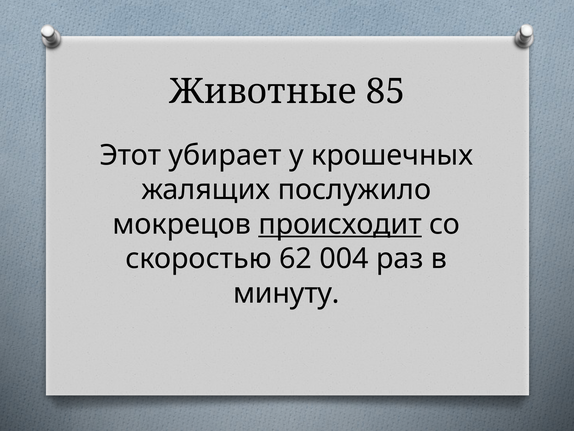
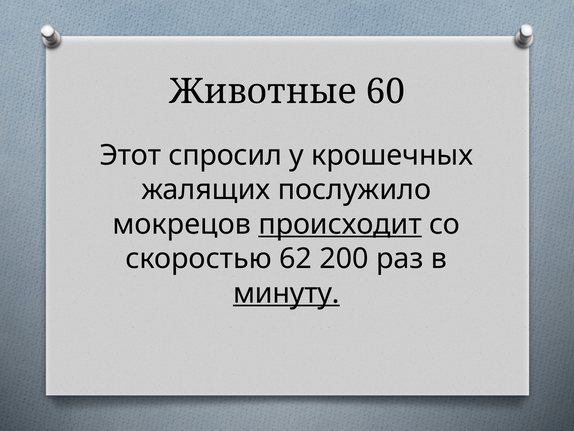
85: 85 -> 60 (385, 91)
убирает: убирает -> спросил (225, 155)
004: 004 -> 200 (344, 258)
минуту underline: none -> present (286, 293)
